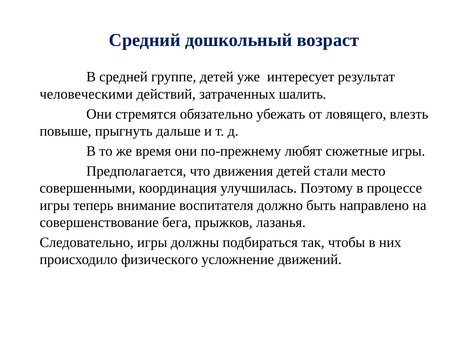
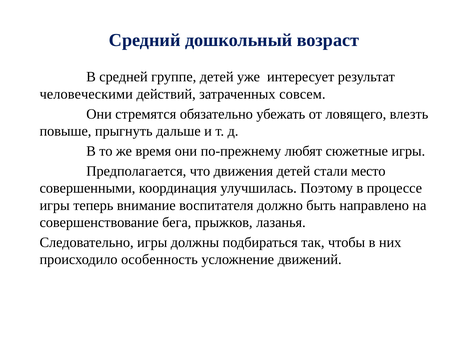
шалить: шалить -> совсем (302, 94)
физического: физического -> особенность (159, 259)
